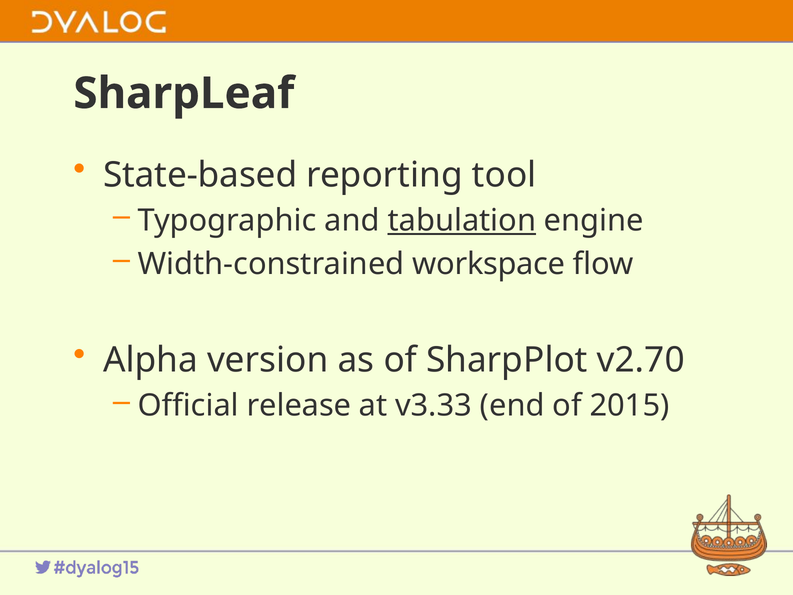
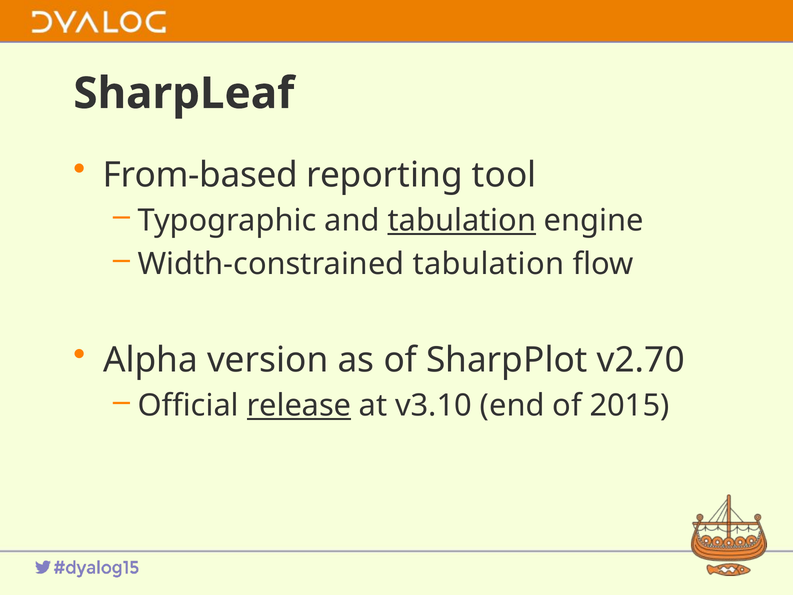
State-based: State-based -> From-based (200, 175)
Width-constrained workspace: workspace -> tabulation (488, 264)
release underline: none -> present (299, 406)
v3.33: v3.33 -> v3.10 (434, 406)
